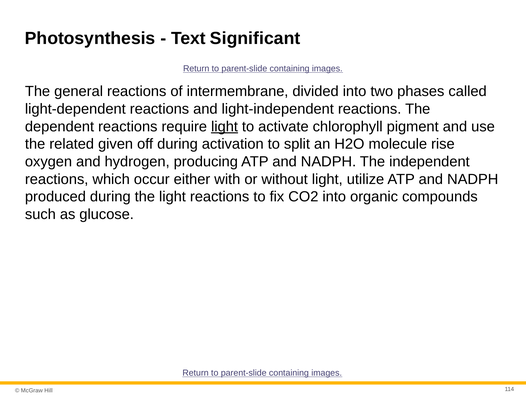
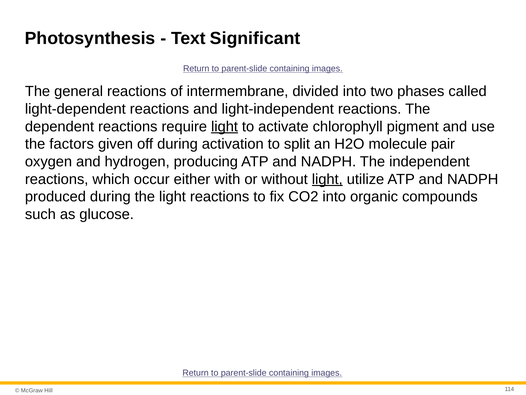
related: related -> factors (72, 144)
rise: rise -> pair (443, 144)
light underline: none -> present (327, 179)
